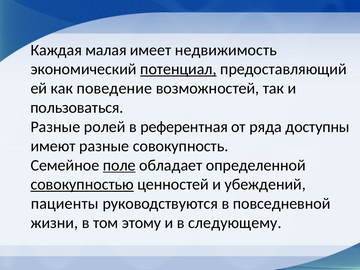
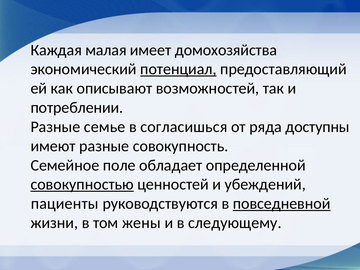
недвижимость: недвижимость -> домохозяйства (226, 50)
поведение: поведение -> описывают (114, 88)
пользоваться: пользоваться -> потреблении (77, 108)
ролей: ролей -> семье (105, 127)
референтная: референтная -> согласишься (184, 127)
поле underline: present -> none (119, 165)
повседневной underline: none -> present (282, 204)
этому: этому -> жены (141, 223)
